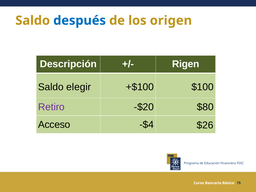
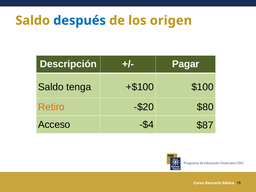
Rigen: Rigen -> Pagar (186, 64)
elegir: elegir -> tenga (79, 87)
Retiro colour: purple -> orange (51, 107)
$26: $26 -> $87 (205, 125)
